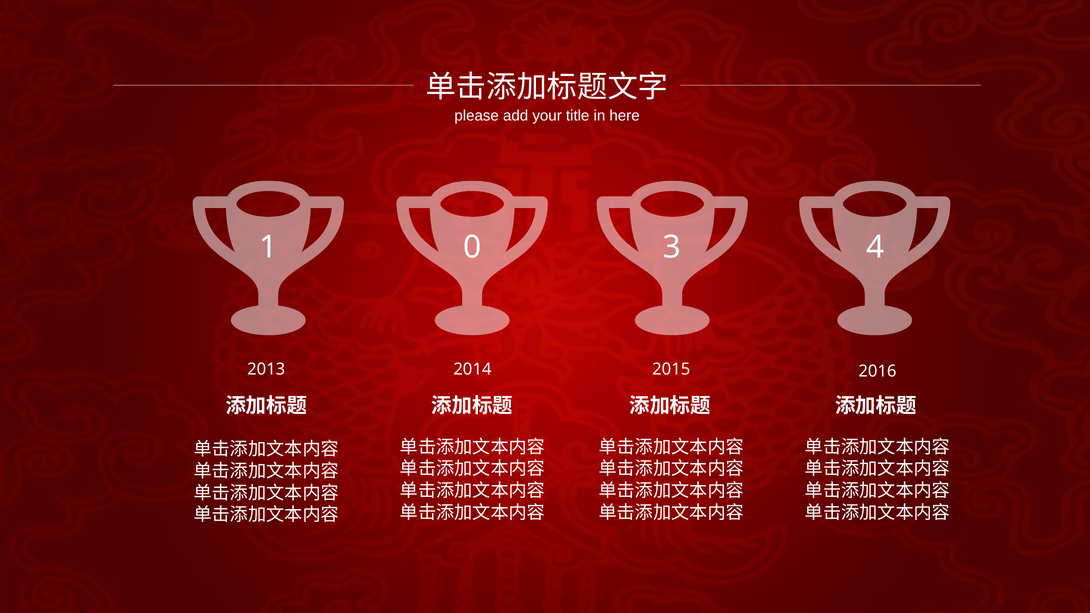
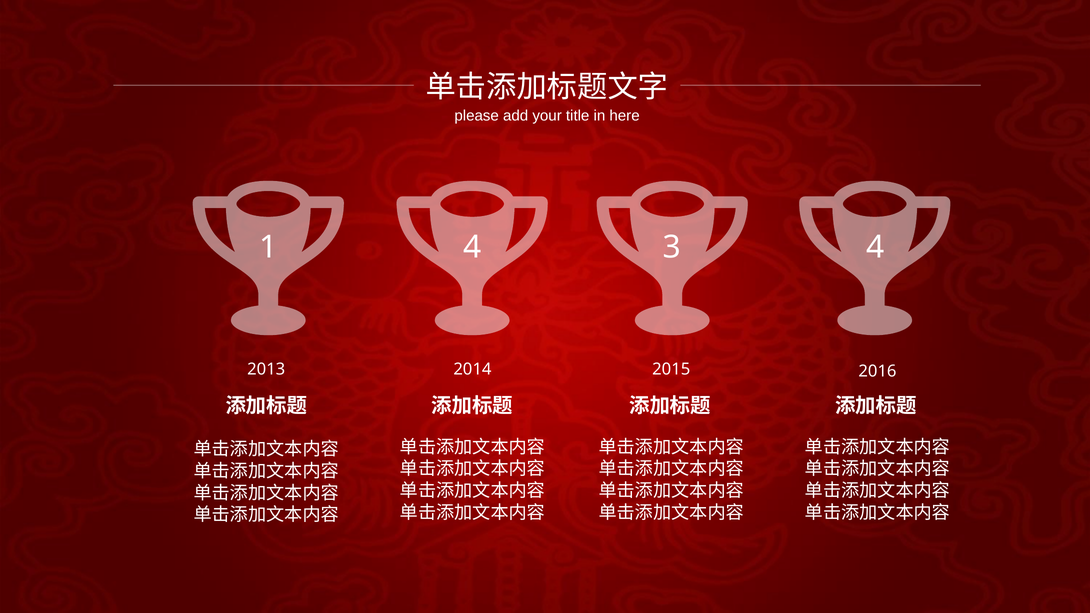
1 0: 0 -> 4 (472, 248)
